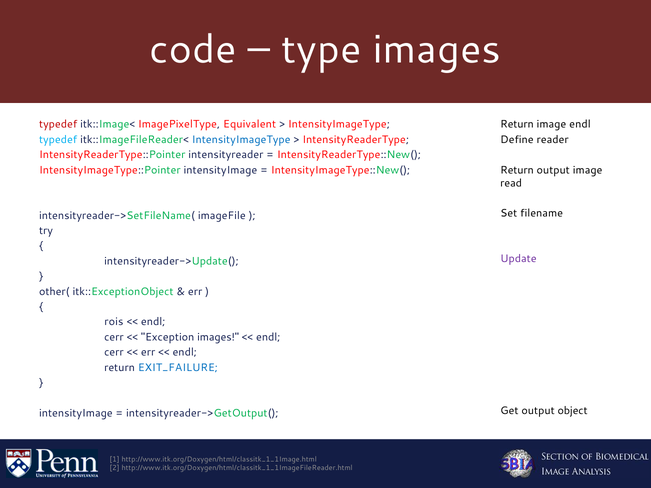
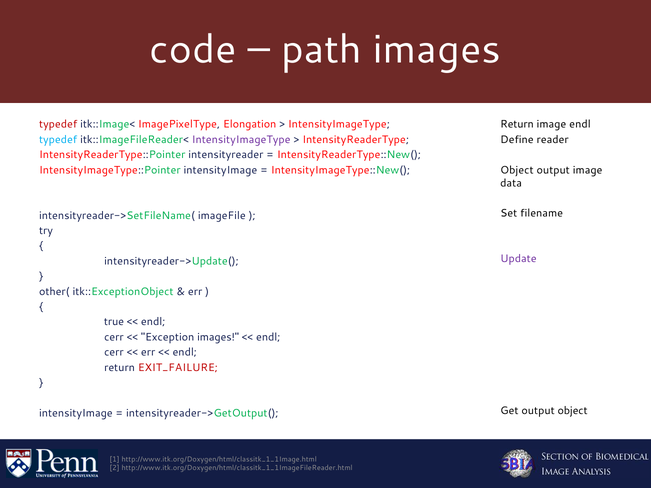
type: type -> path (322, 49)
Equivalent: Equivalent -> Elongation (250, 124)
IntensityImageType colour: blue -> purple (241, 140)
Return: Return -> Object (517, 170)
read: read -> data (511, 183)
rois: rois -> true (114, 322)
EXIT_FAILURE colour: blue -> red (178, 368)
